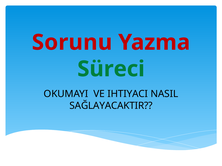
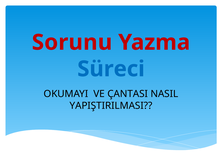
Süreci colour: green -> blue (111, 69)
IHTIYACI: IHTIYACI -> ÇANTASI (128, 94)
SAĞLAYACAKTIR: SAĞLAYACAKTIR -> YAPIŞTIRILMASI (111, 106)
